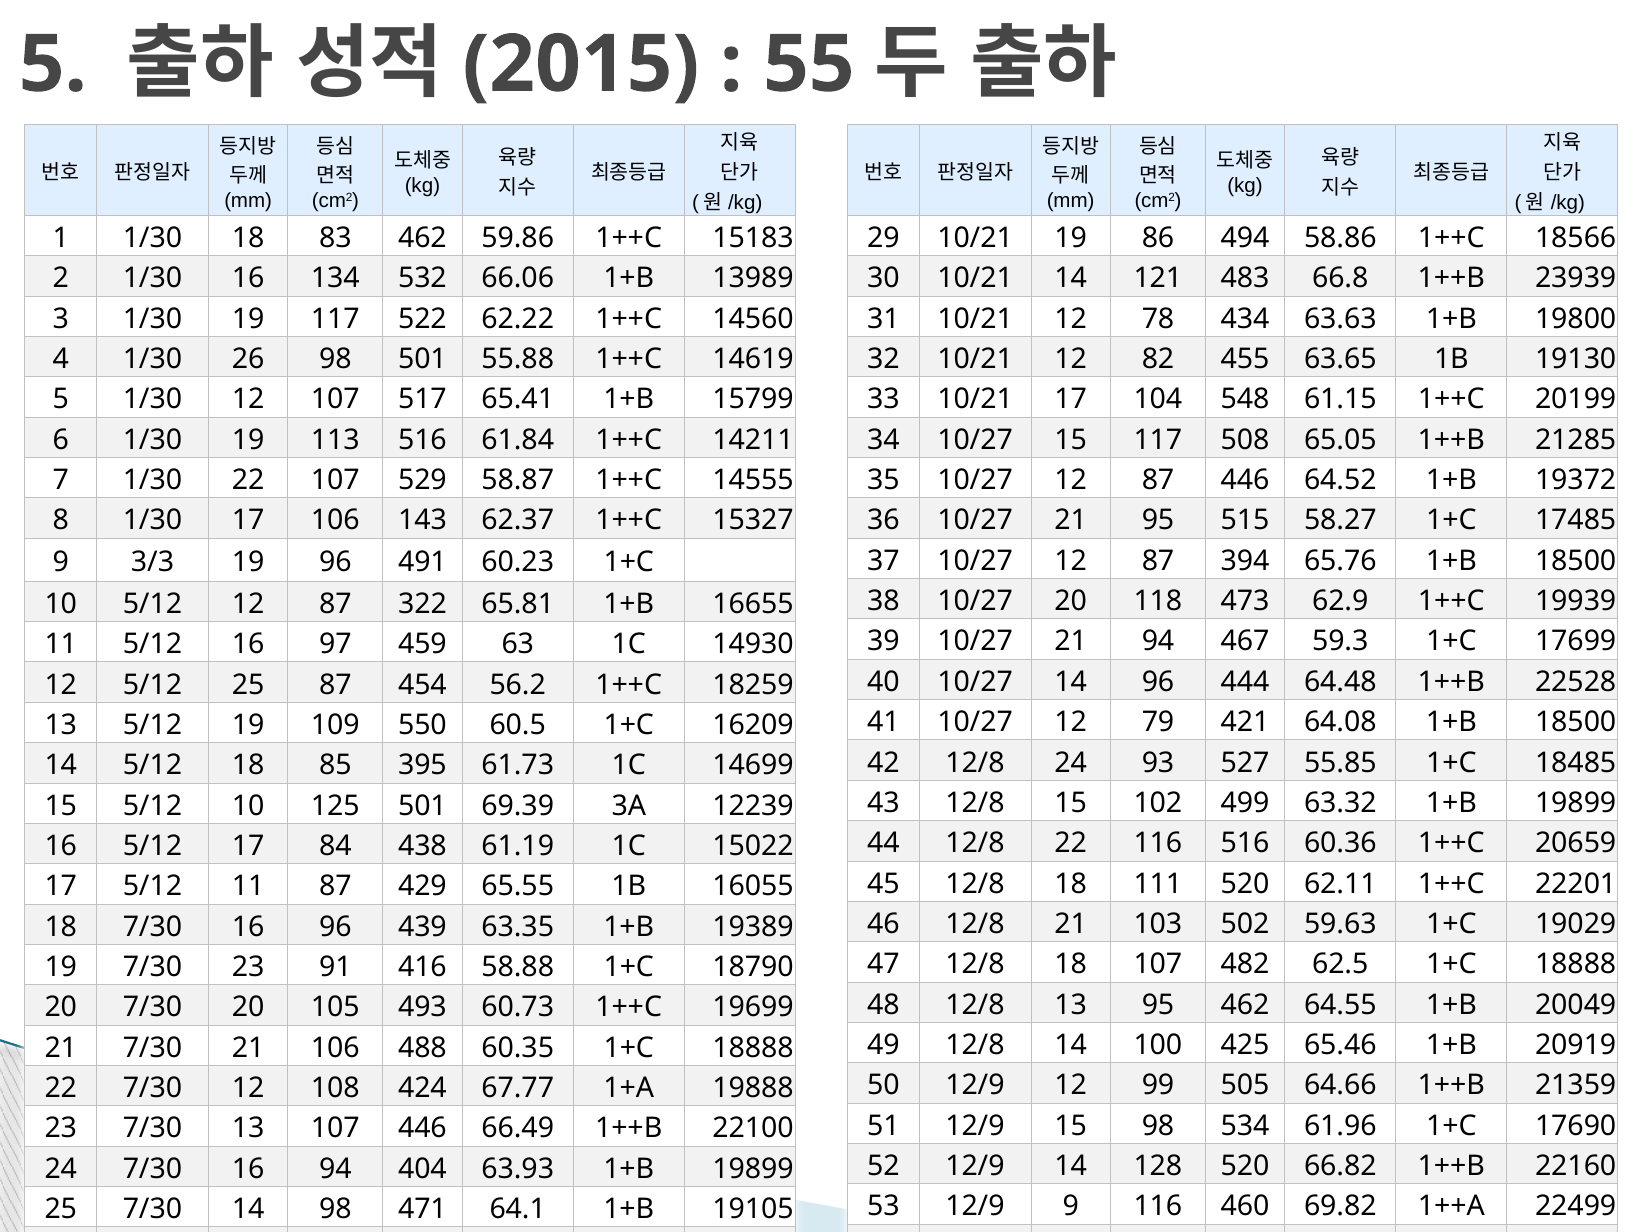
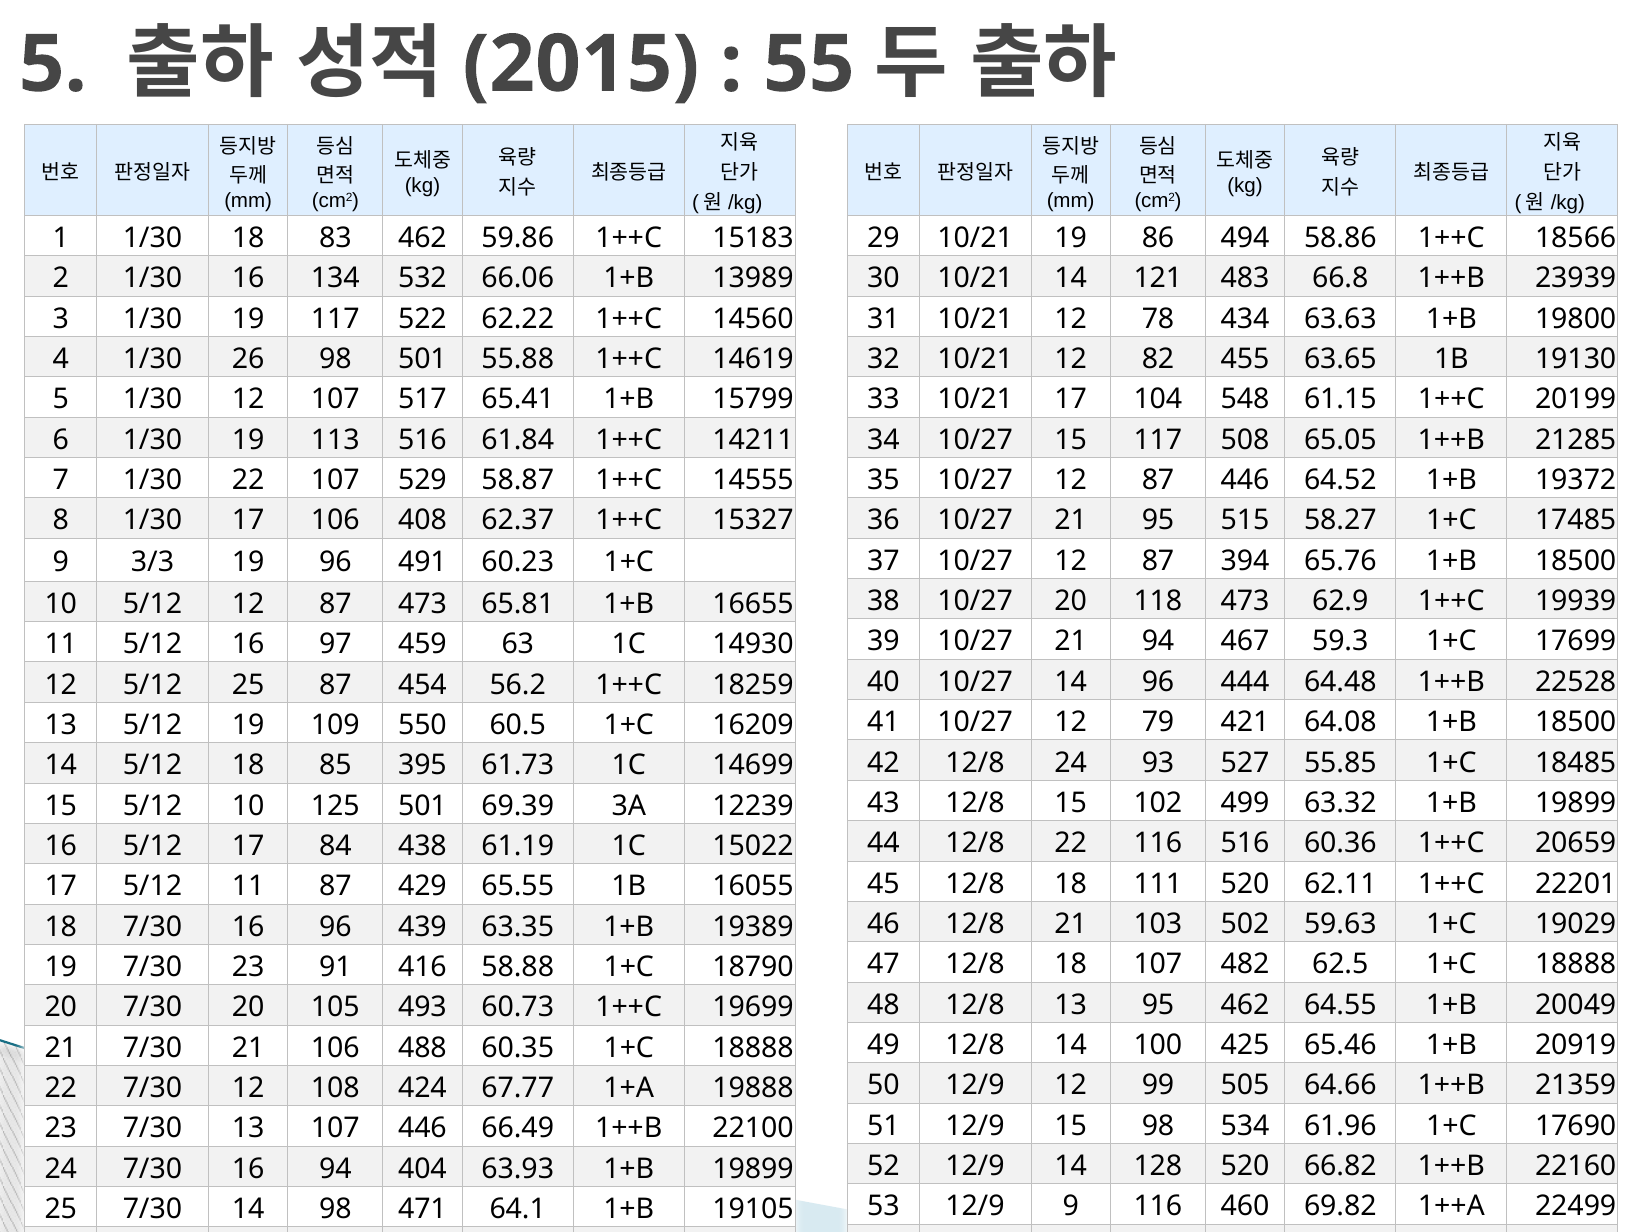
143: 143 -> 408 (423, 521)
87 322: 322 -> 473 (423, 604)
